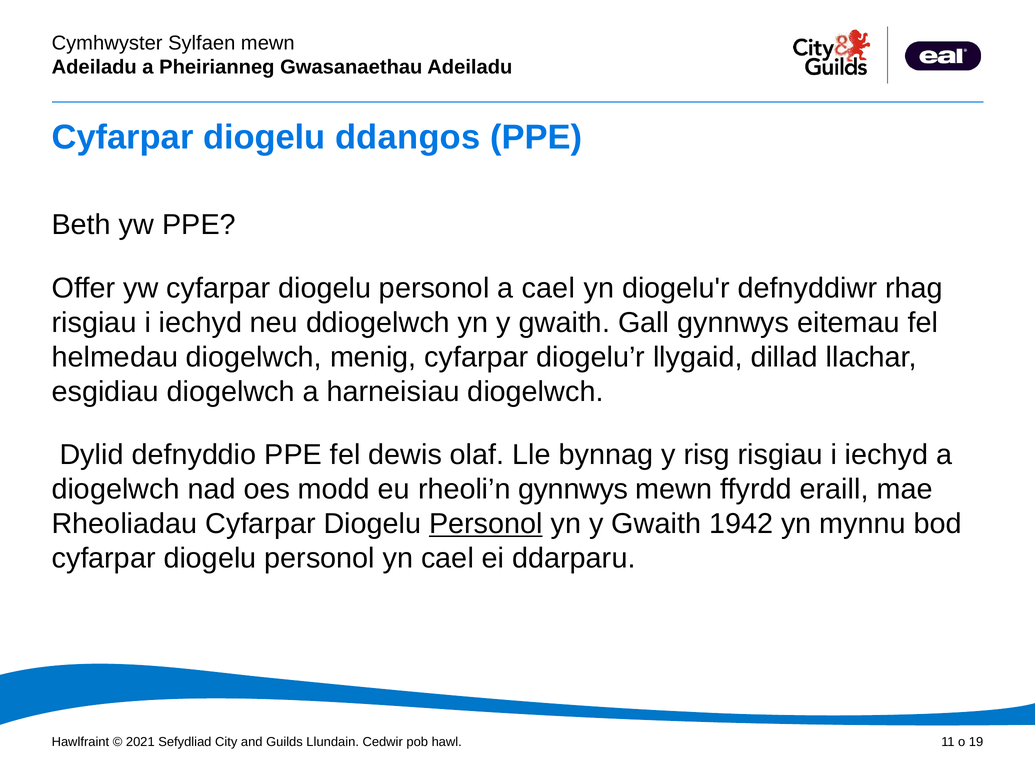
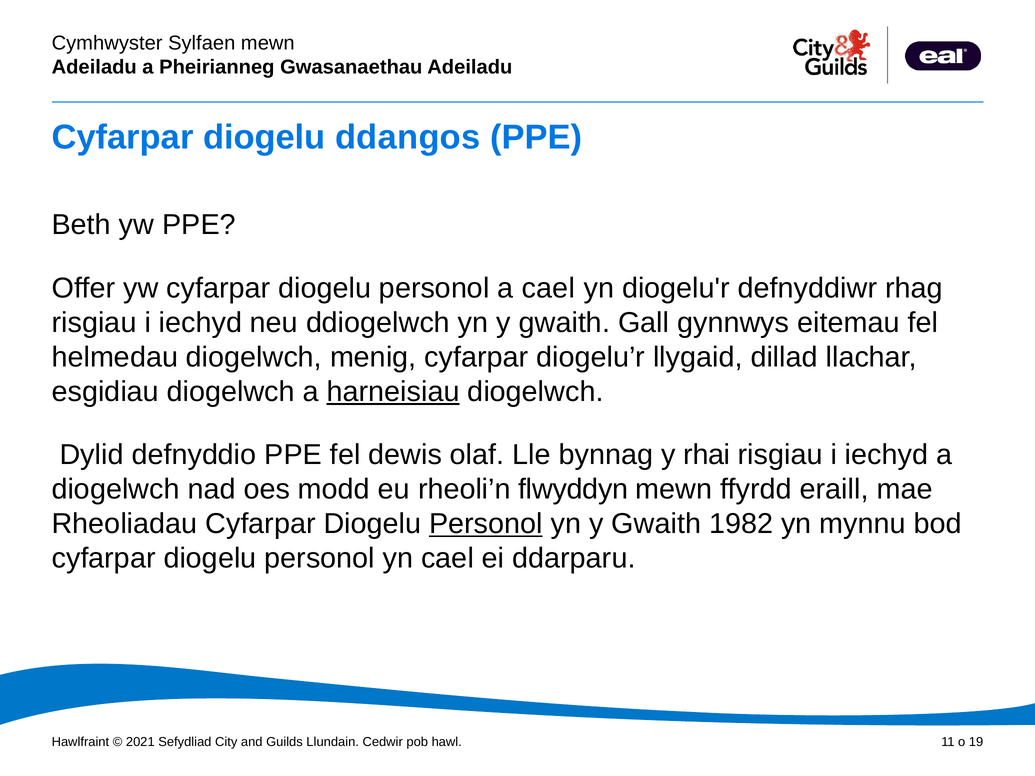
harneisiau underline: none -> present (393, 392)
risg: risg -> rhai (707, 455)
rheoli’n gynnwys: gynnwys -> flwyddyn (573, 490)
1942: 1942 -> 1982 (741, 524)
